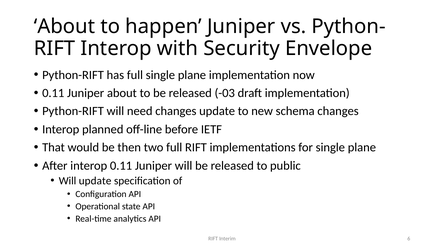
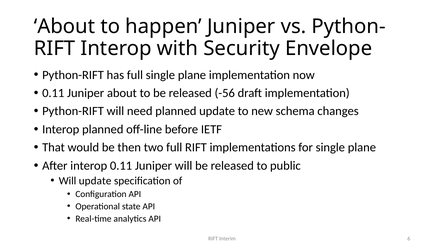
-03: -03 -> -56 (225, 93)
need changes: changes -> planned (176, 111)
